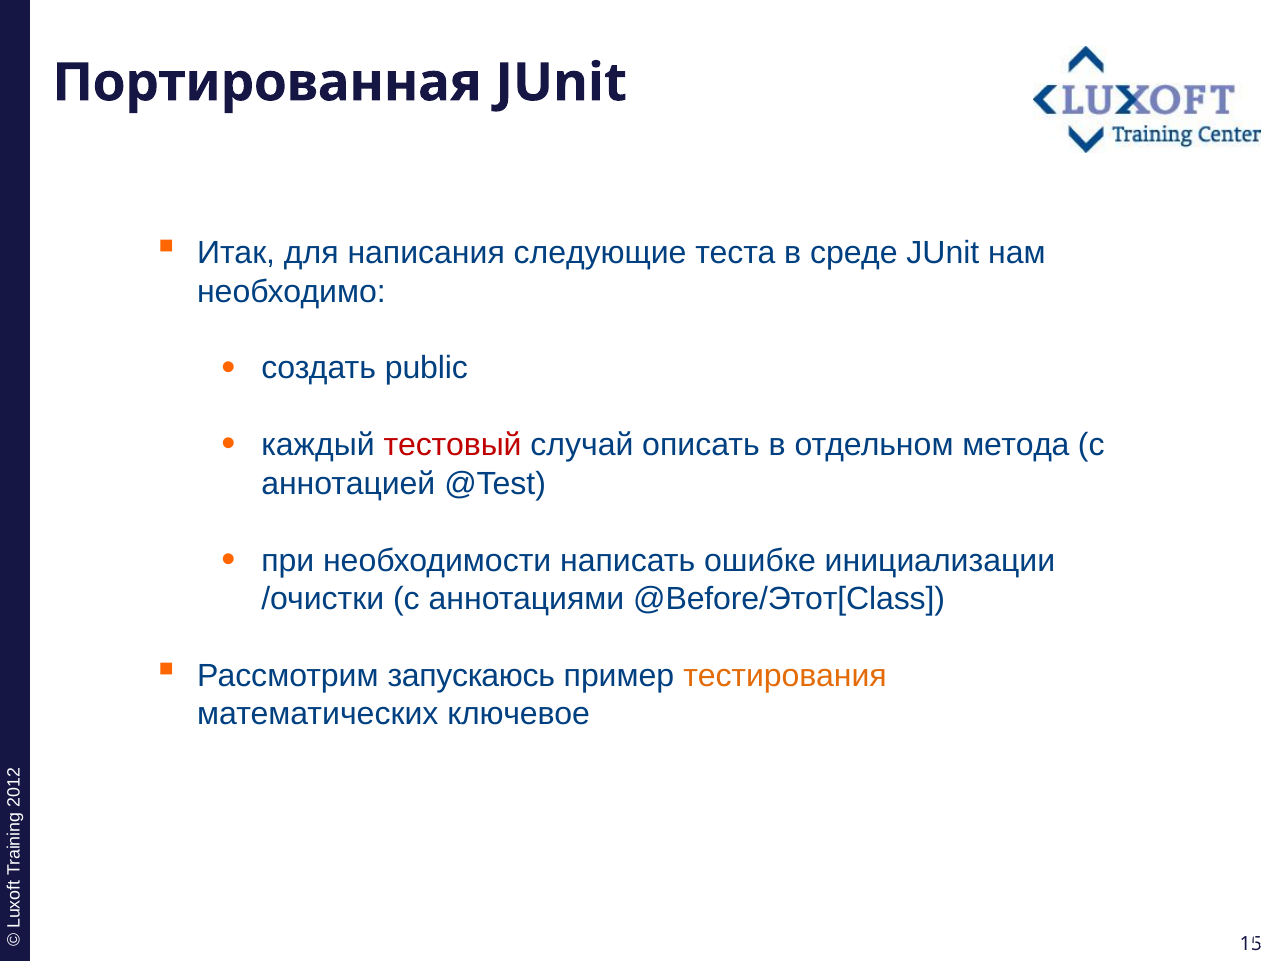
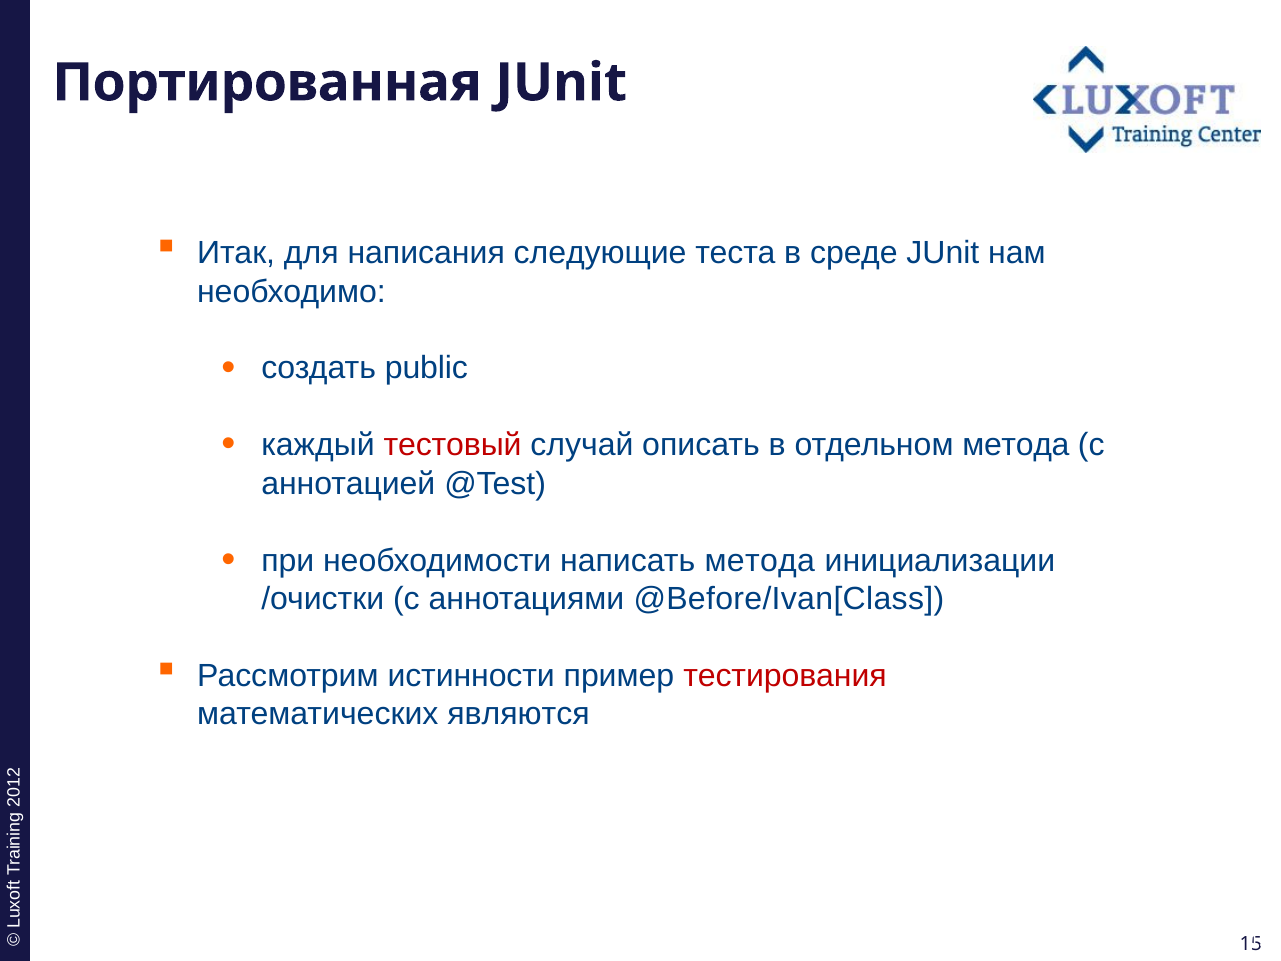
написать ошибке: ошибке -> метода (760, 560)
@Before/Этот[Class: @Before/Этот[Class -> @Before/Ivan[Class (789, 599)
запускаюсь: запускаюсь -> истинности (471, 676)
тестирования colour: orange -> red (785, 676)
ключевое: ключевое -> являются (519, 714)
